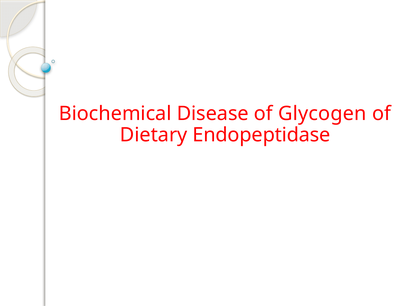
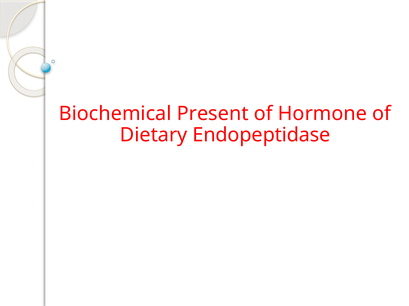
Disease: Disease -> Present (213, 114)
Glycogen: Glycogen -> Hormone (322, 114)
